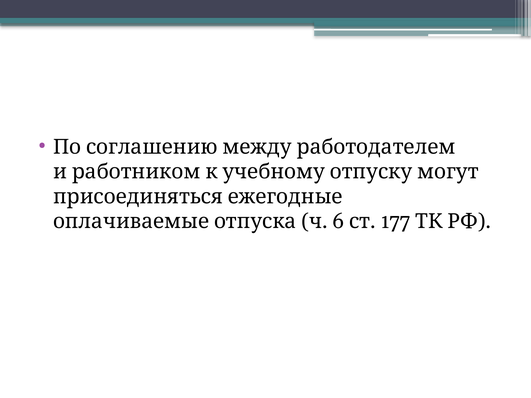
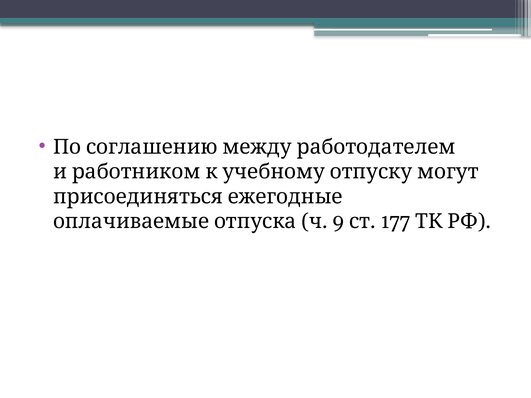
6: 6 -> 9 (338, 221)
